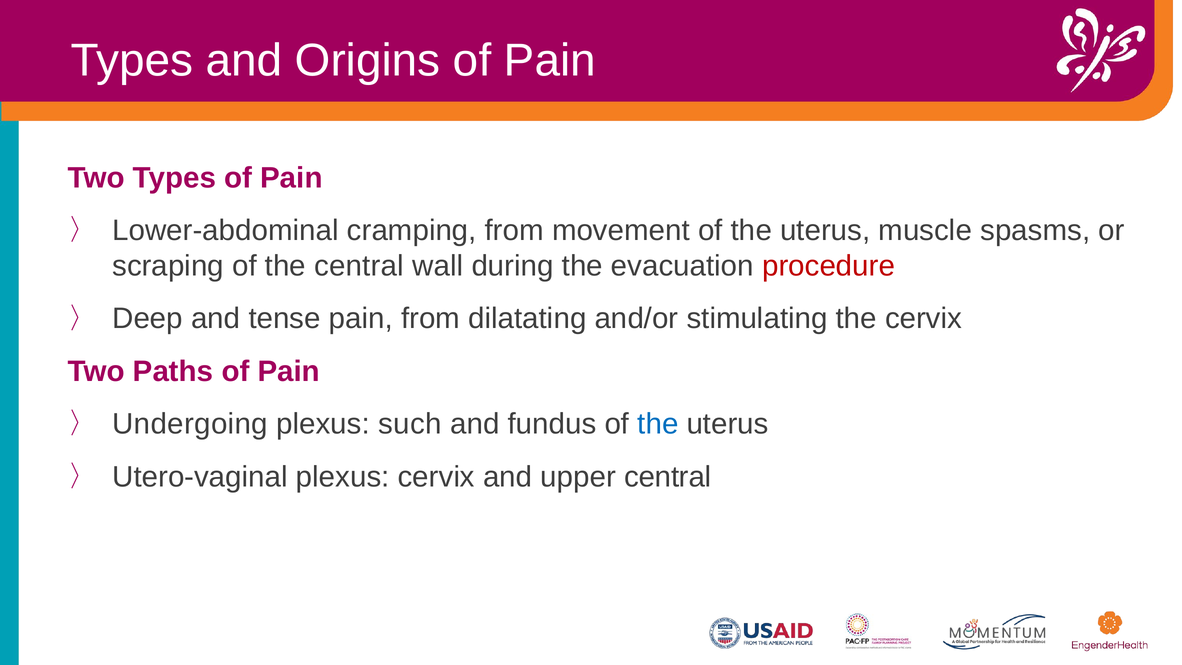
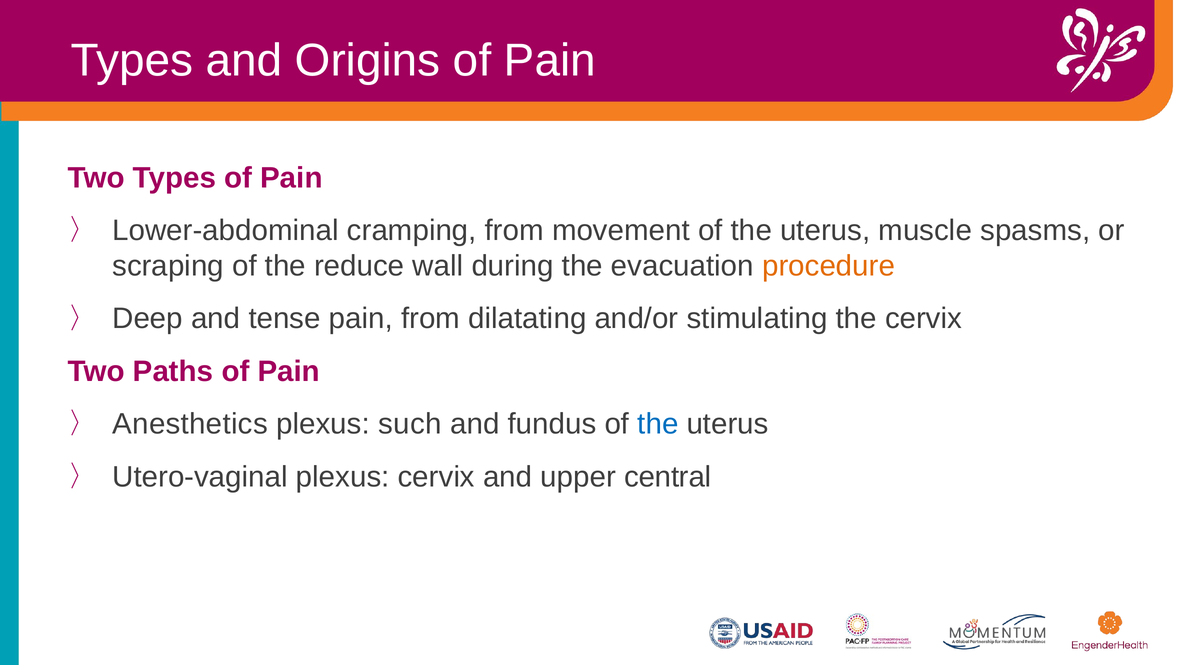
the central: central -> reduce (359, 266)
procedure colour: red -> orange (829, 266)
Undergoing: Undergoing -> Anesthetics (190, 424)
